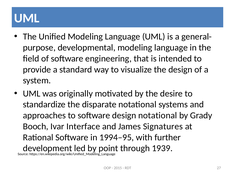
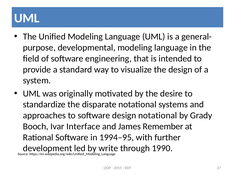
Signatures: Signatures -> Remember (163, 127)
point: point -> write (108, 148)
1939: 1939 -> 1990 (162, 148)
